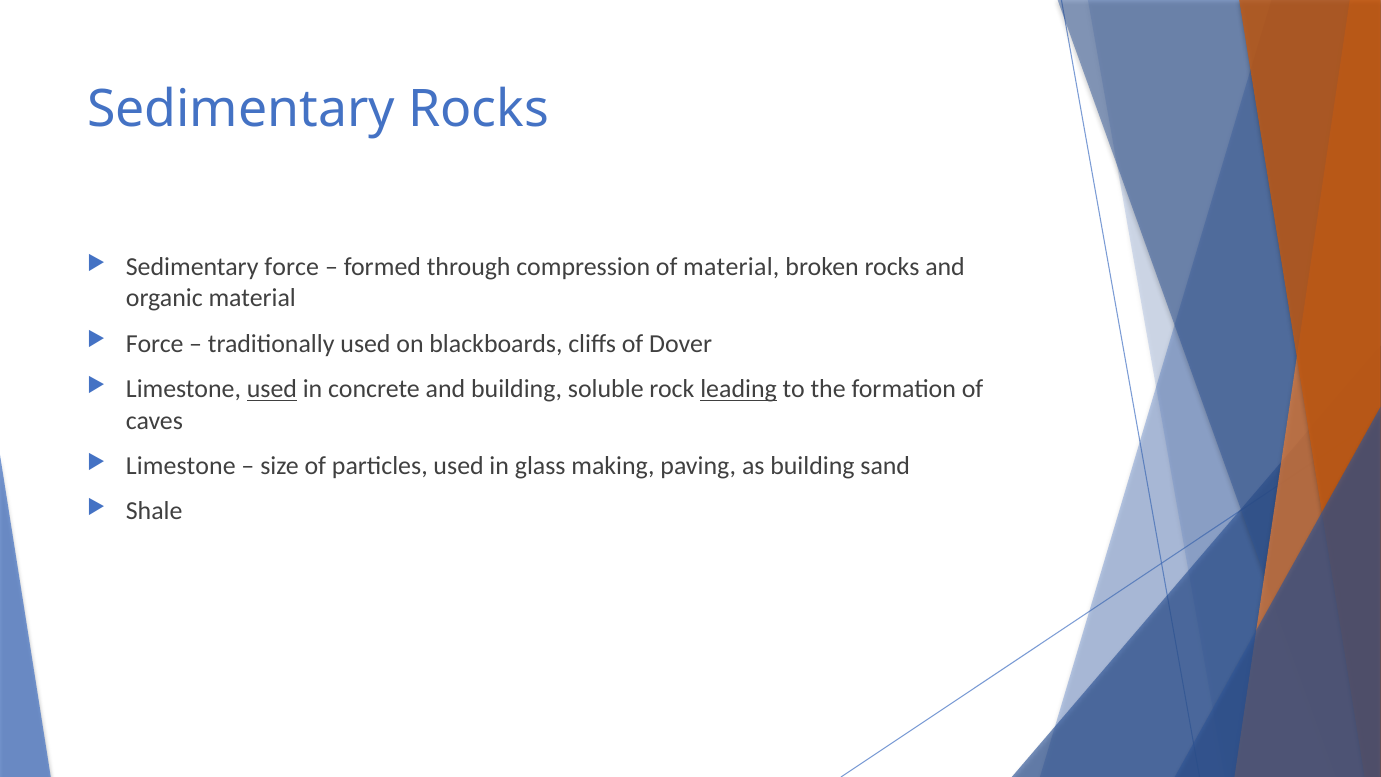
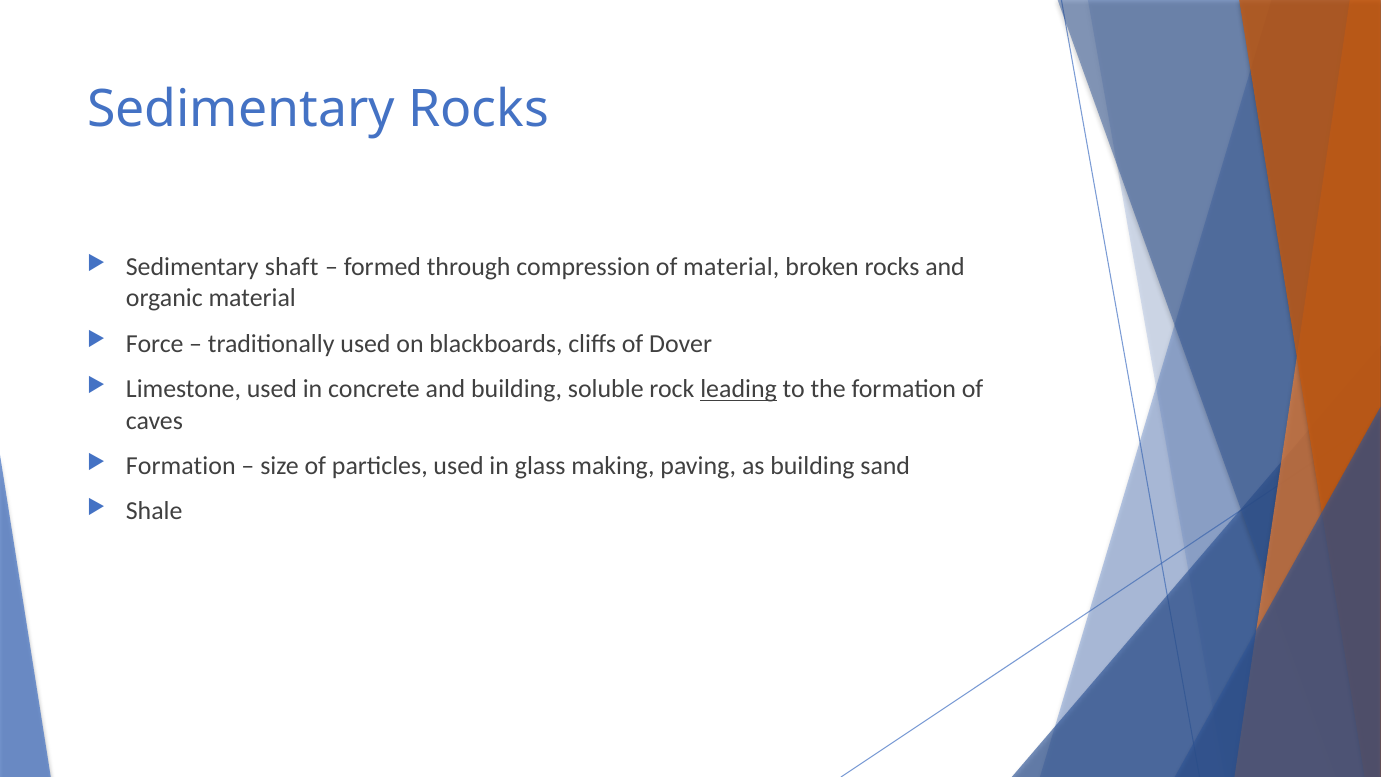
Sedimentary force: force -> shaft (292, 267)
used underline: present -> none (272, 389)
Limestone: Limestone -> Formation (181, 466)
